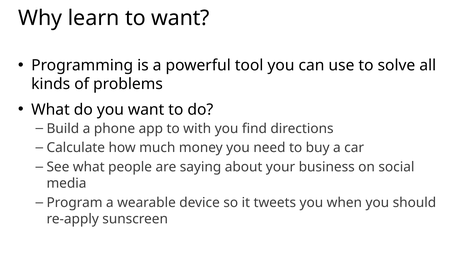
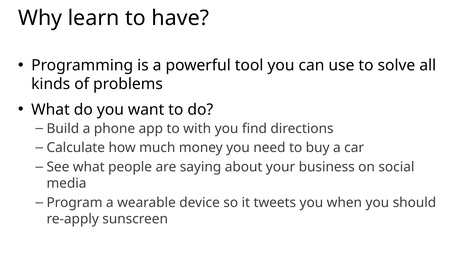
to want: want -> have (180, 18)
